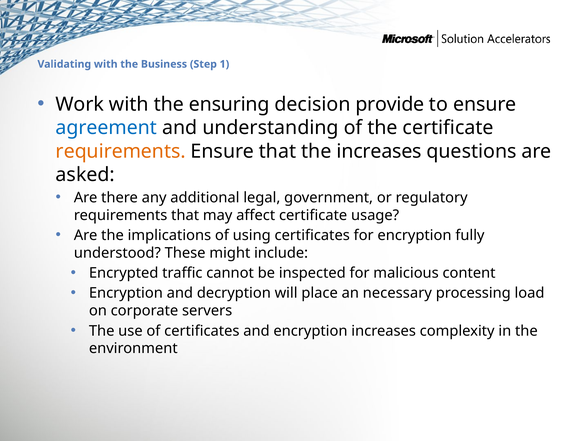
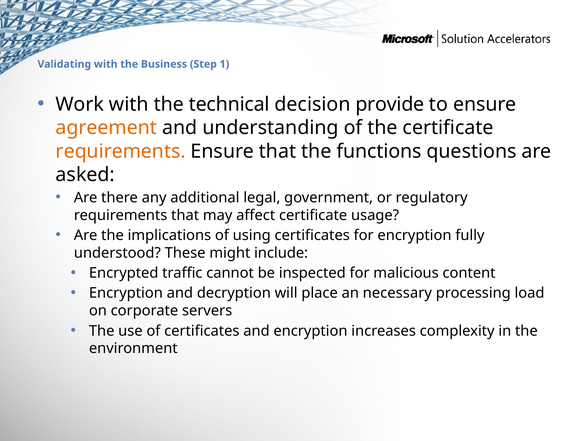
ensuring: ensuring -> technical (229, 104)
agreement colour: blue -> orange (106, 128)
the increases: increases -> functions (379, 151)
